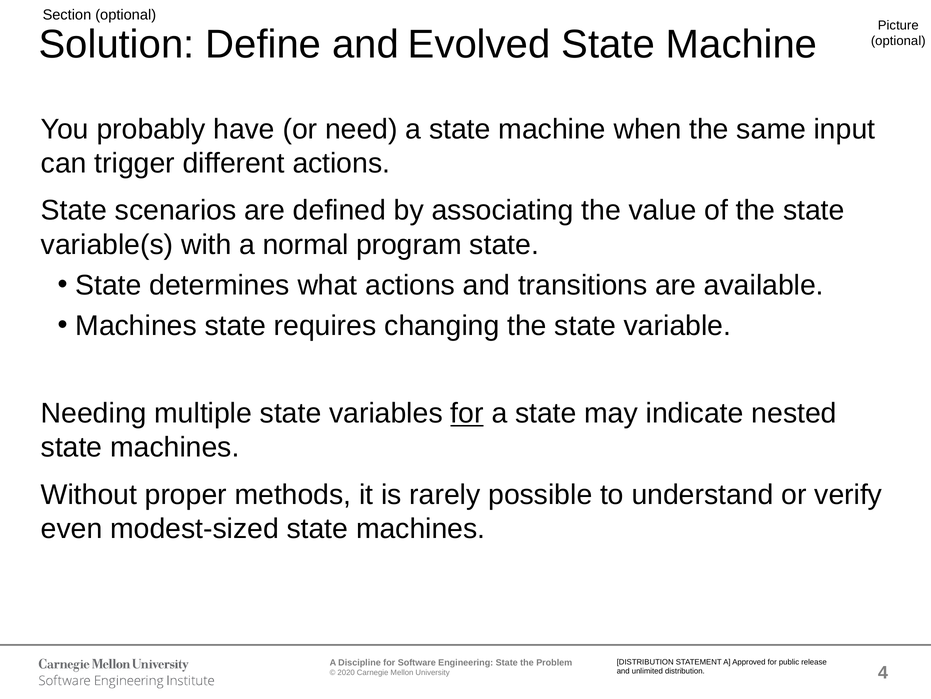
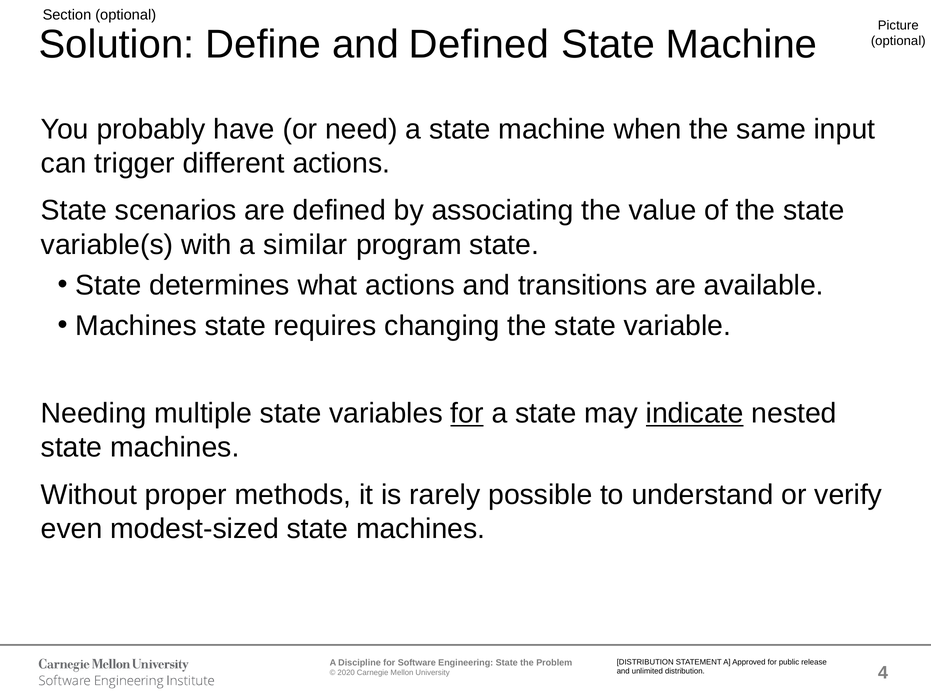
and Evolved: Evolved -> Defined (479, 45)
normal: normal -> similar (305, 244)
indicate underline: none -> present (695, 413)
